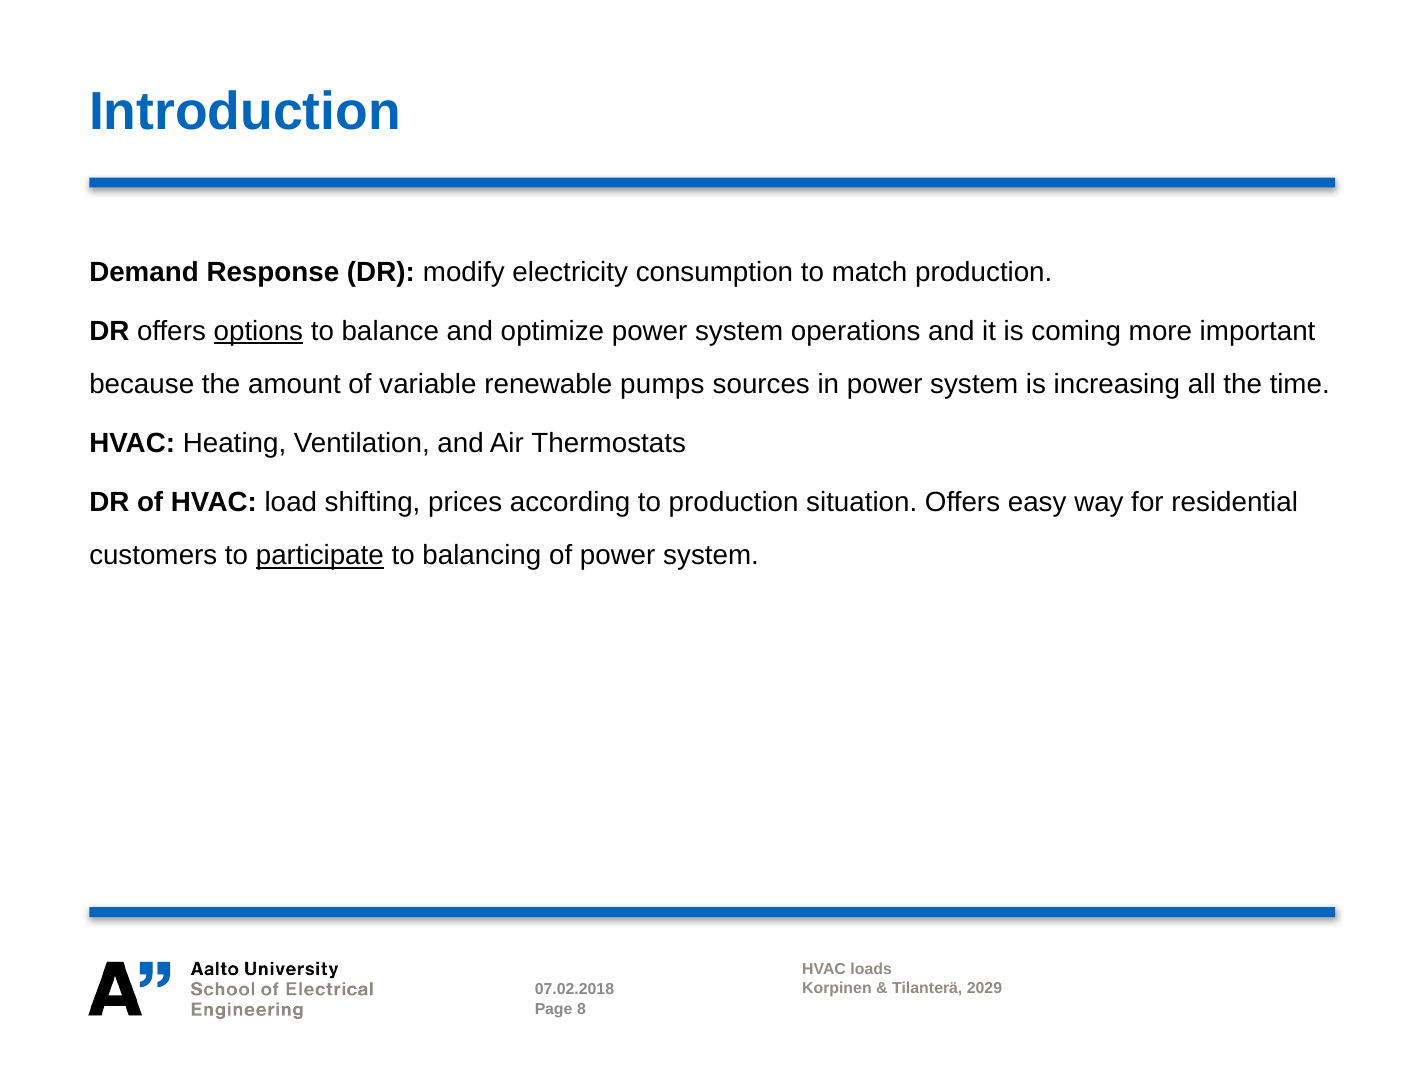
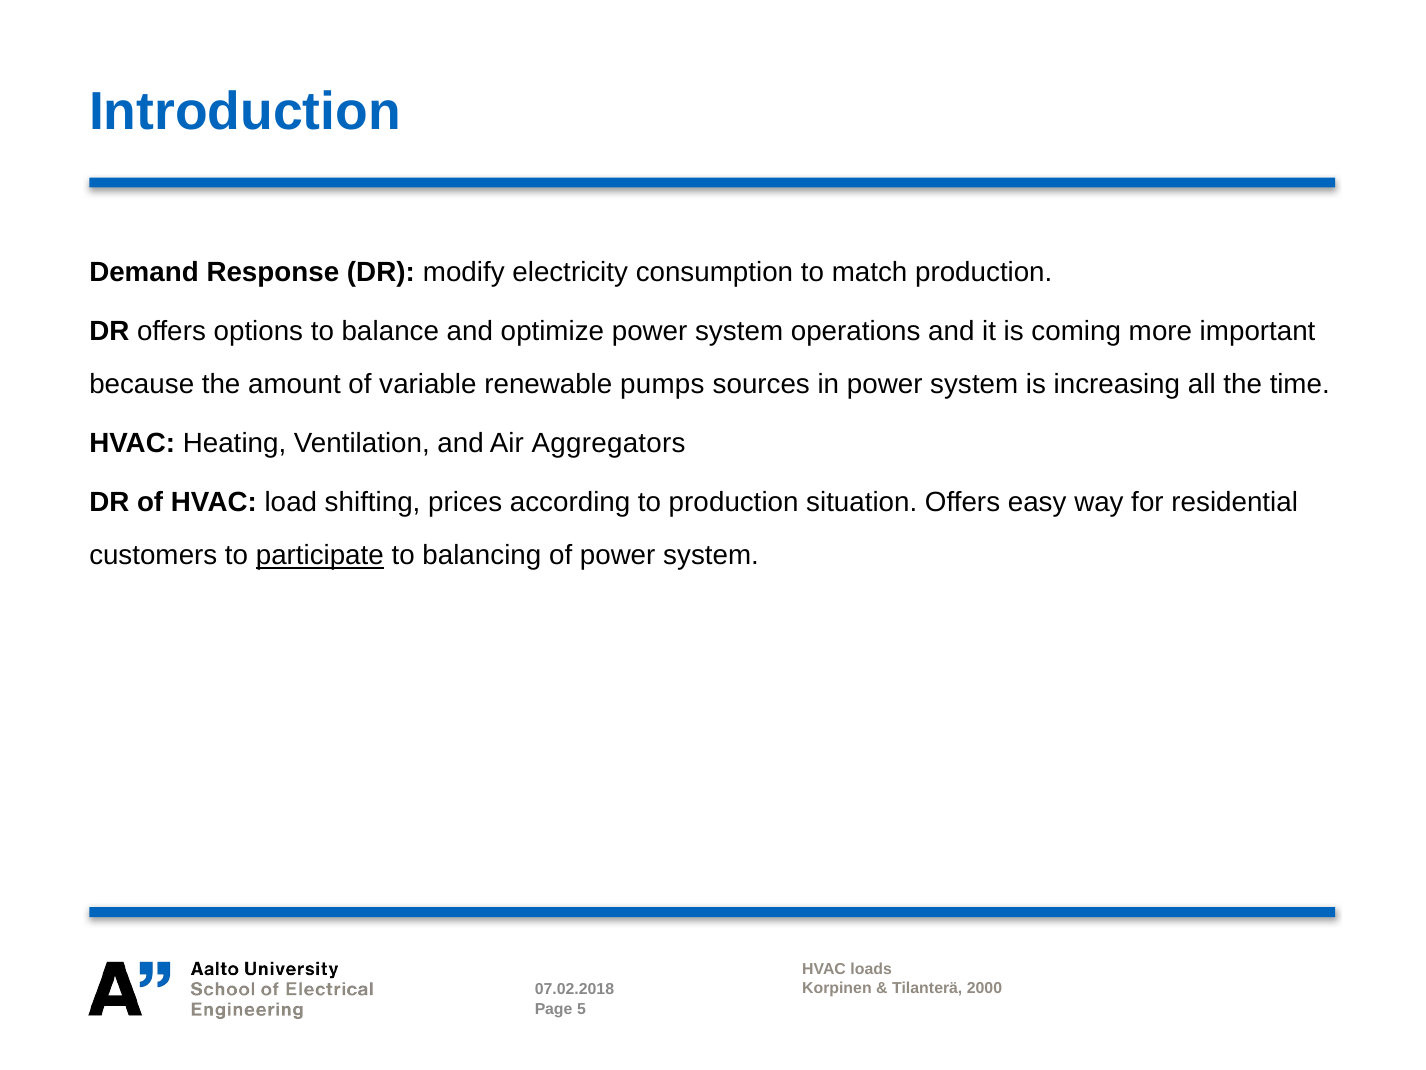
options underline: present -> none (258, 331)
Thermostats: Thermostats -> Aggregators (609, 443)
2029: 2029 -> 2000 (984, 988)
8: 8 -> 5 (581, 1009)
